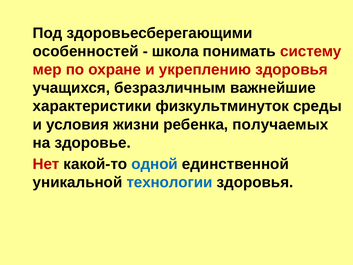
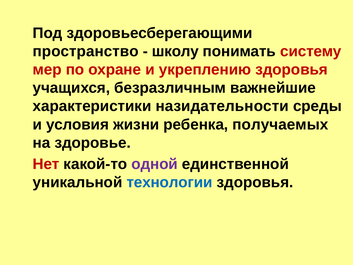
особенностей: особенностей -> пространство (86, 51)
школа: школа -> школу (175, 51)
физкультминуток: физкультминуток -> назидательности (222, 106)
одной colour: blue -> purple (155, 164)
